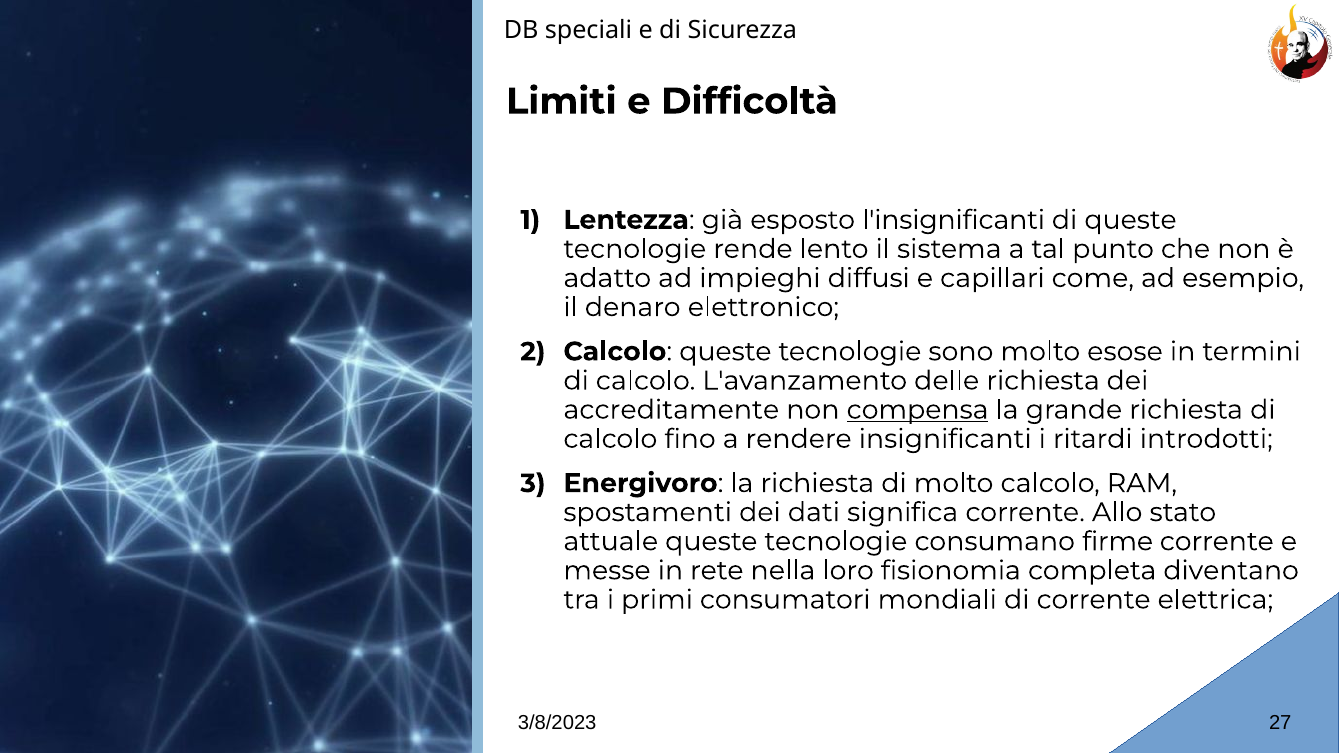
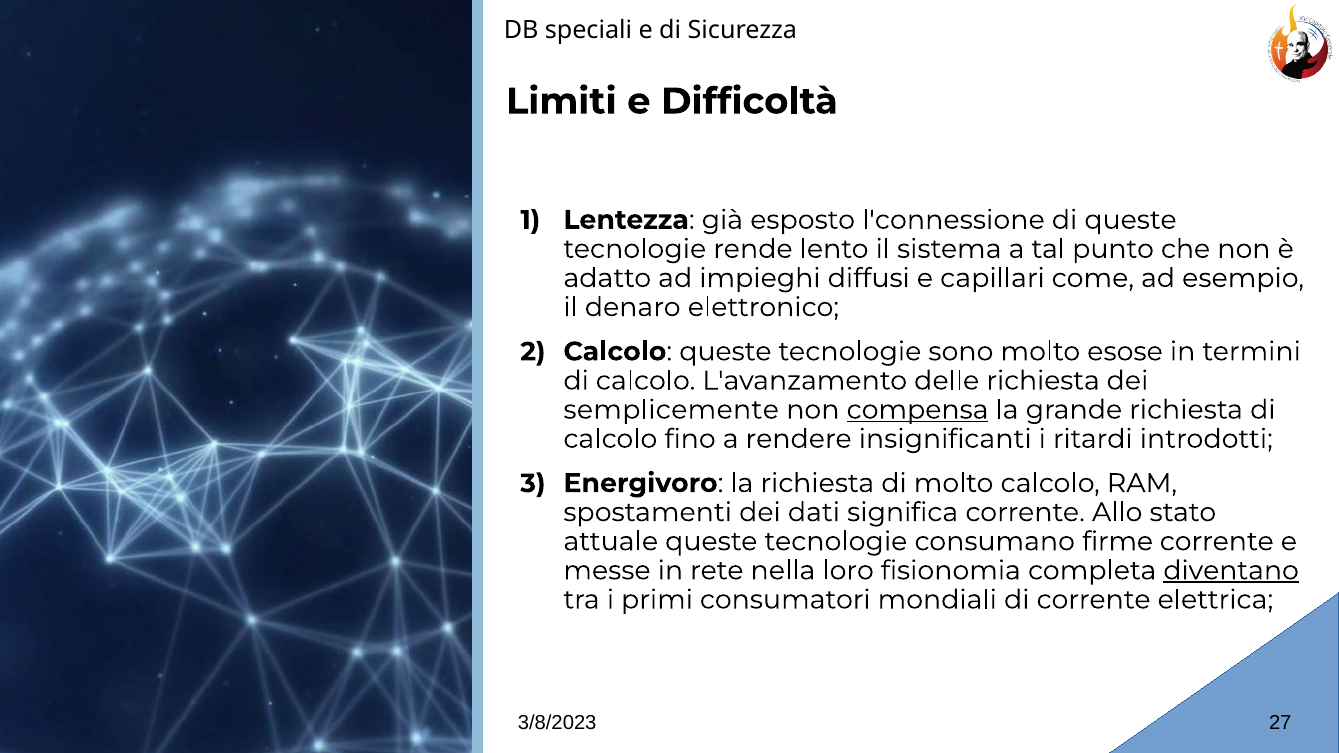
l'insignificanti: l'insignificanti -> l'connessione (953, 220)
accreditamente: accreditamente -> semplicemente (671, 410)
diventano underline: none -> present (1231, 571)
